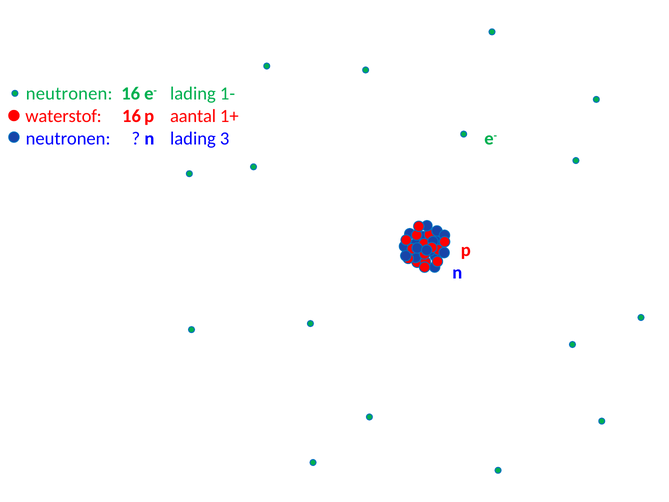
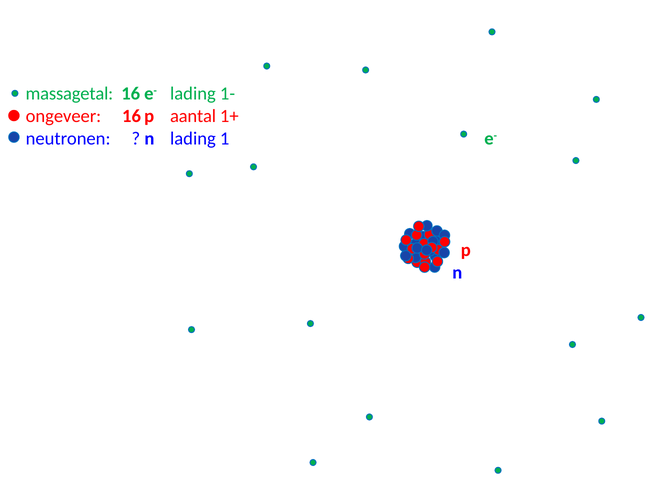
neutronen: neutronen -> massagetal (69, 94)
waterstof: waterstof -> ongeveer (63, 116)
3: 3 -> 1 (225, 138)
